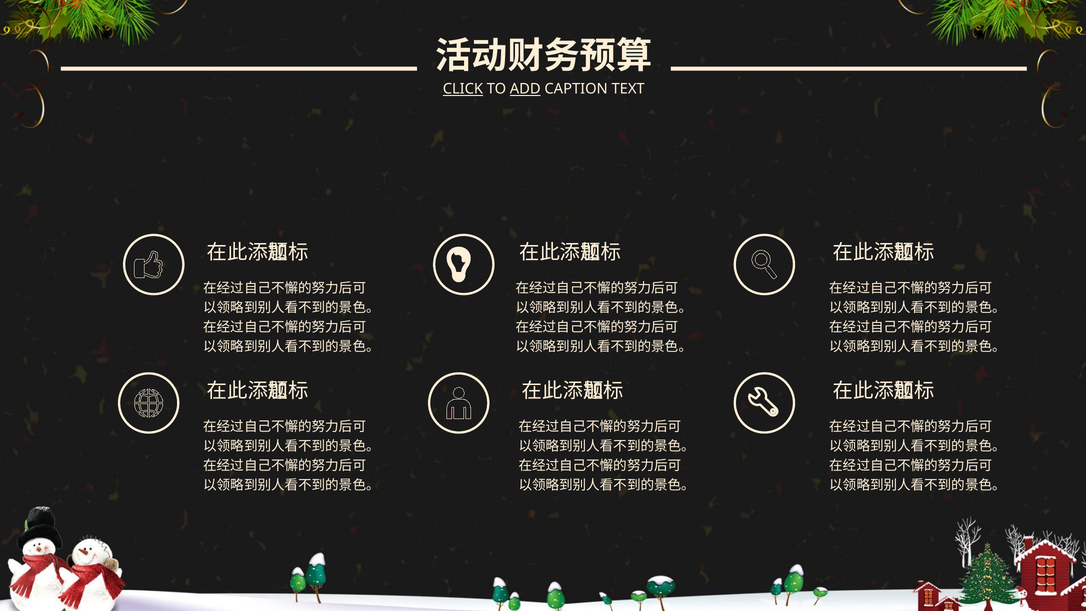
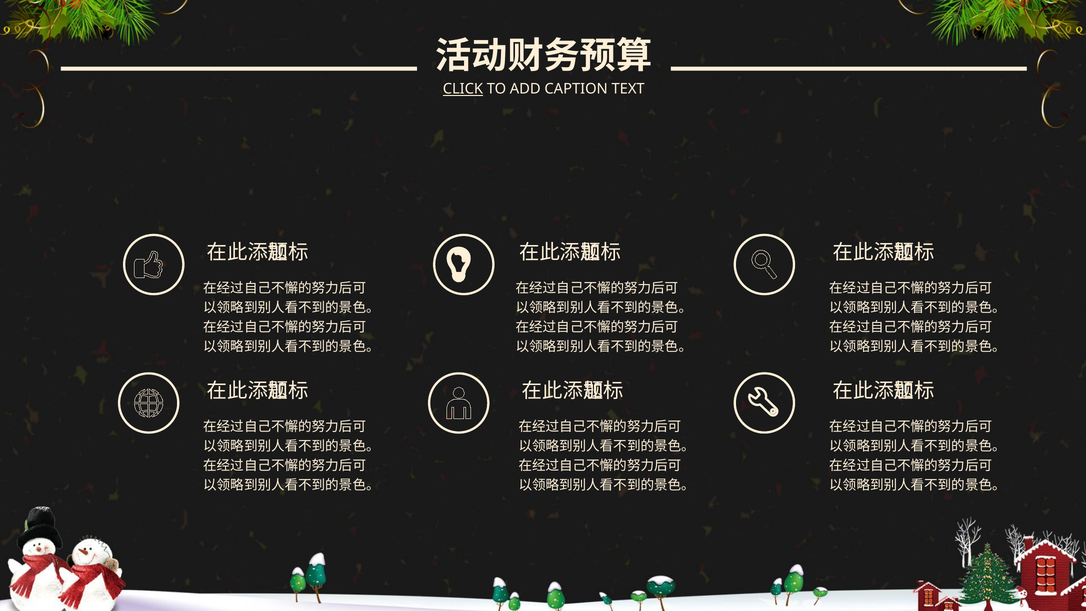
ADD underline: present -> none (525, 89)
